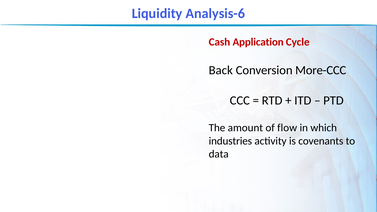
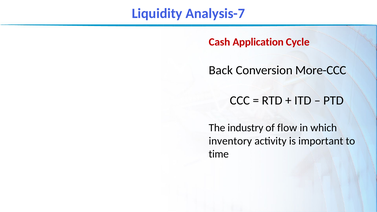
Analysis-6: Analysis-6 -> Analysis-7 (215, 13)
amount: amount -> industry (245, 128)
industries: industries -> inventory (230, 141)
covenants: covenants -> important (321, 141)
data: data -> time (219, 154)
